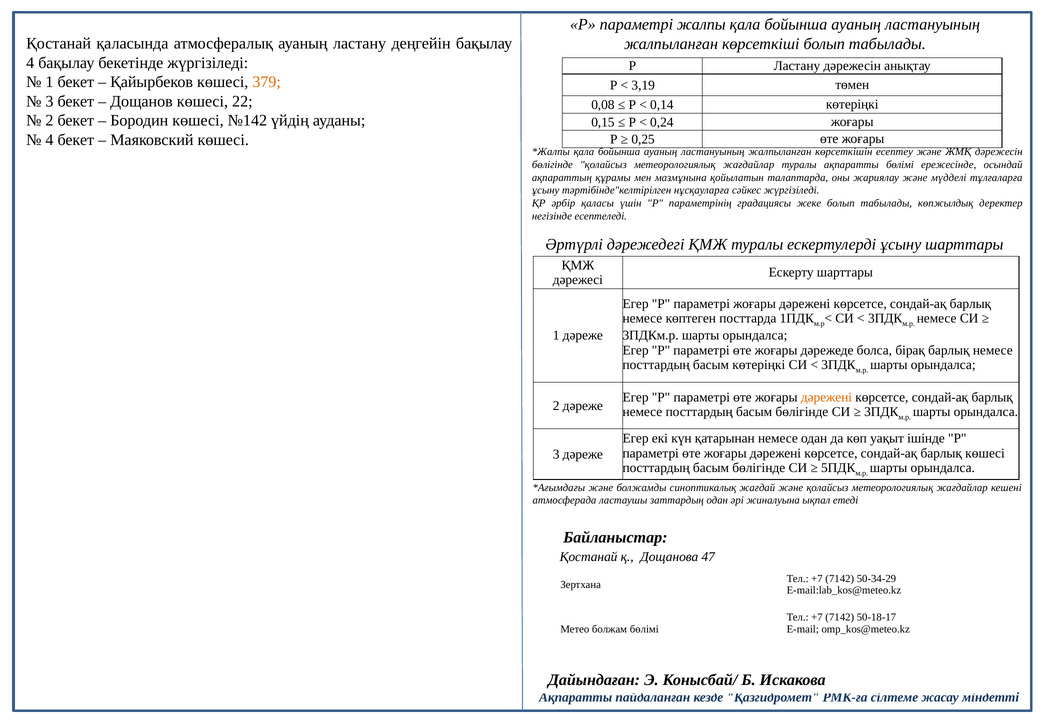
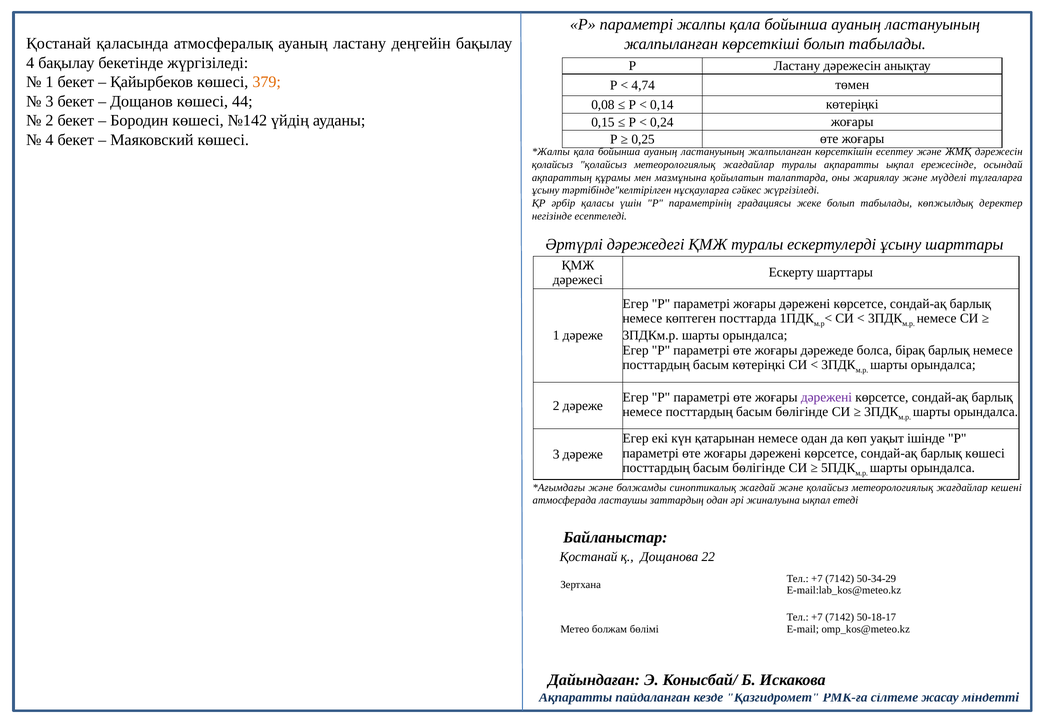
3,19: 3,19 -> 4,74 (643, 86)
22: 22 -> 44 (242, 101)
бөлігінде: бөлігінде -> қолайсыз (552, 165)
ақпаратты бөлімі: бөлімі -> ықпал (900, 165)
дәрежені colour: orange -> purple (827, 397)
47: 47 -> 22 (708, 557)
